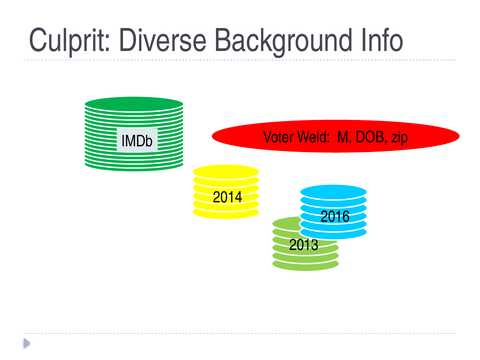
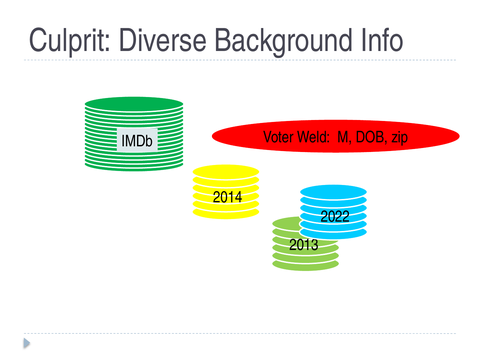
2016: 2016 -> 2022 (335, 217)
